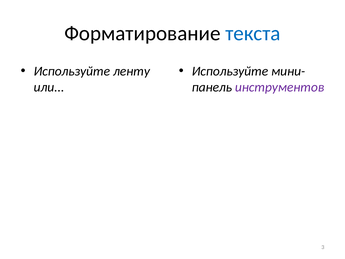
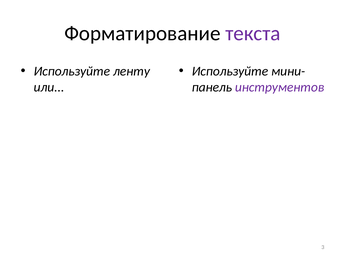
текста colour: blue -> purple (253, 33)
